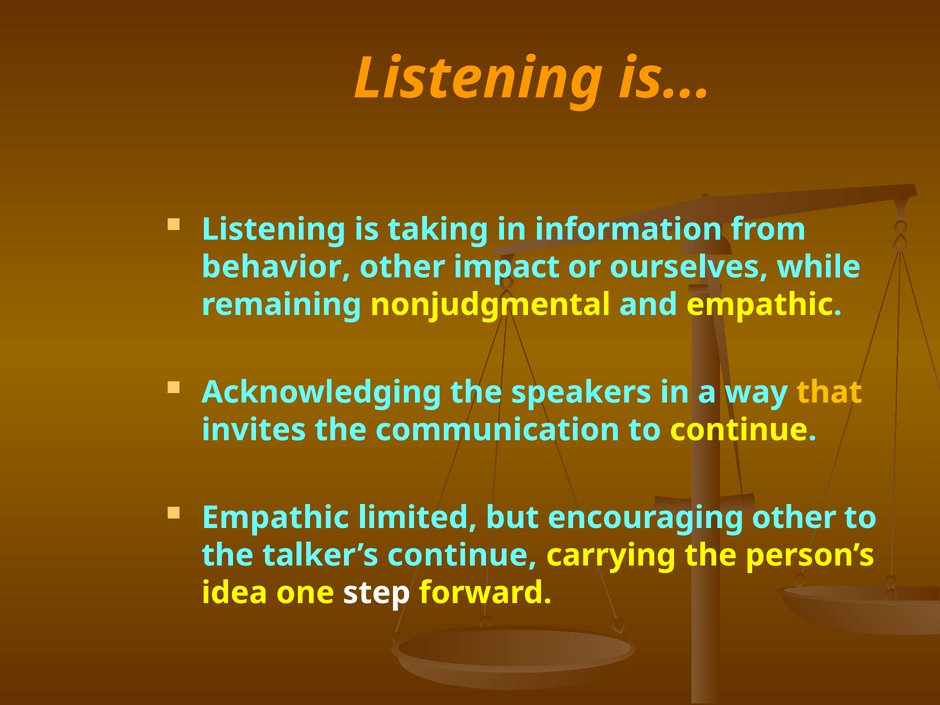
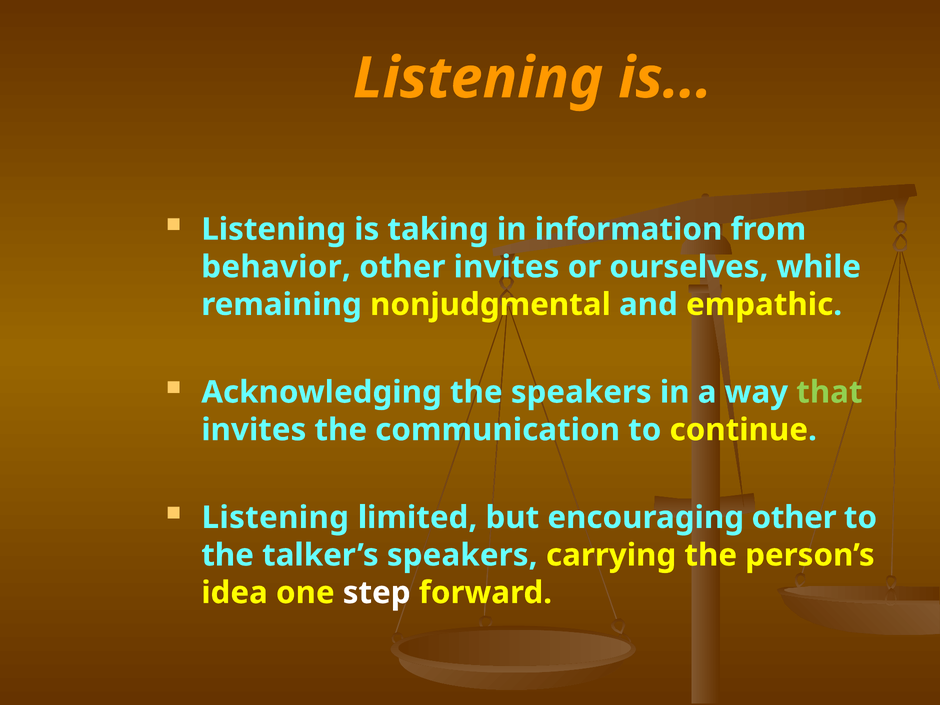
other impact: impact -> invites (506, 267)
that colour: yellow -> light green (829, 392)
Empathic: Empathic -> Listening (275, 518)
talker’s continue: continue -> speakers (462, 555)
